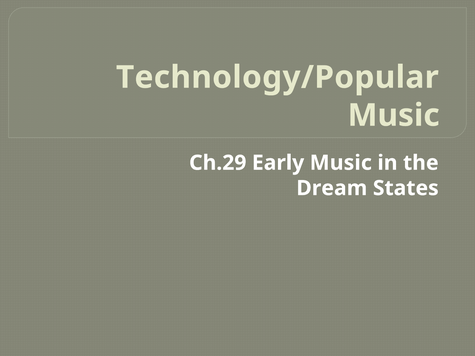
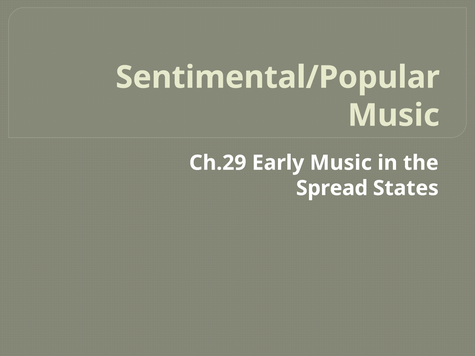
Technology/Popular: Technology/Popular -> Sentimental/Popular (278, 77)
Dream: Dream -> Spread (332, 188)
